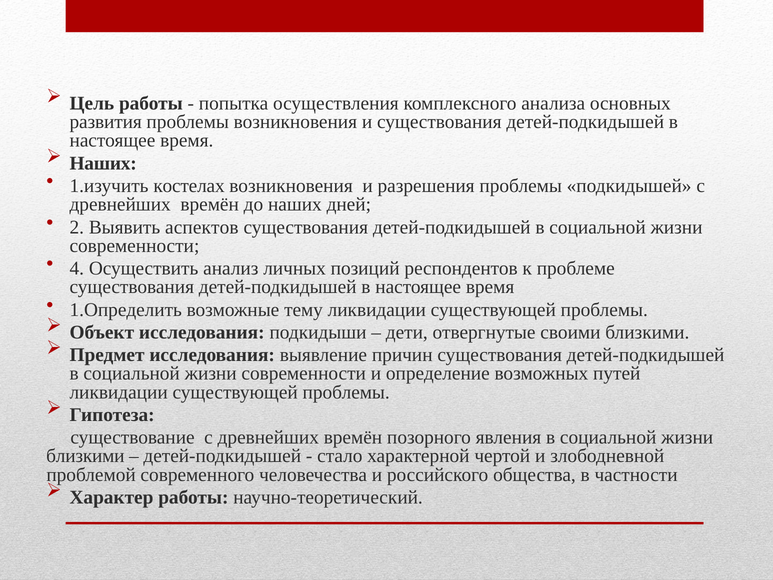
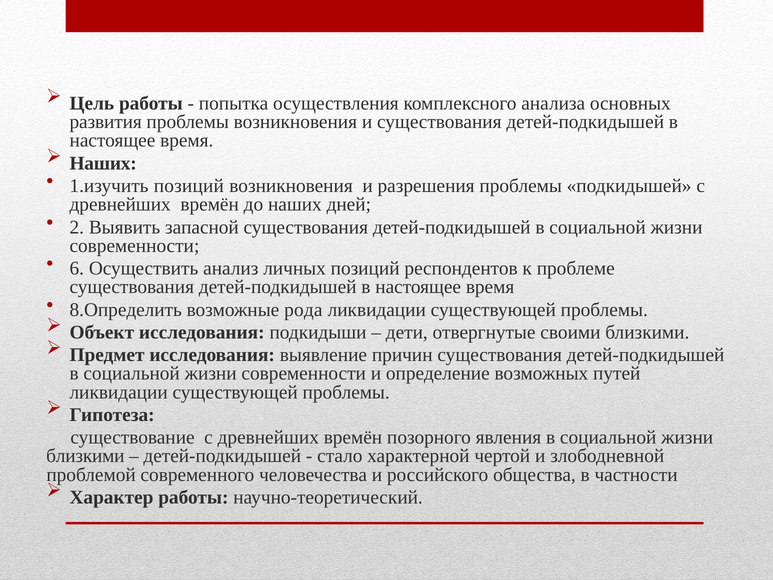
1.изучить костелах: костелах -> позиций (189, 186)
аспектов: аспектов -> запасной (202, 227)
4: 4 -> 6 (77, 268)
1.Определить: 1.Определить -> 8.Определить (126, 310)
тему: тему -> рода (303, 310)
